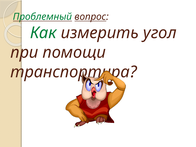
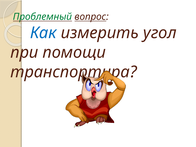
Как colour: green -> blue (43, 33)
